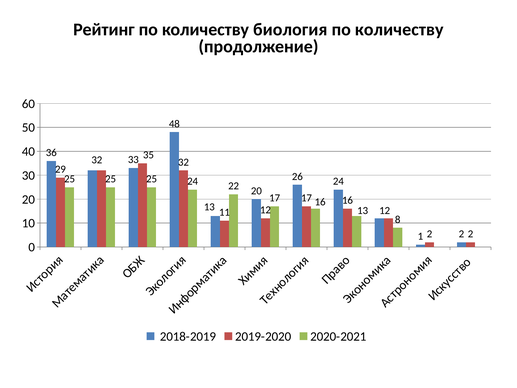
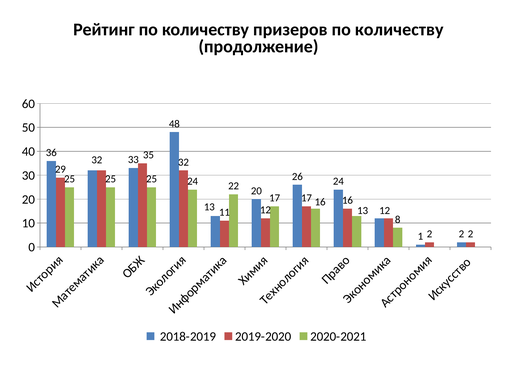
биология: биология -> призеров (290, 29)
